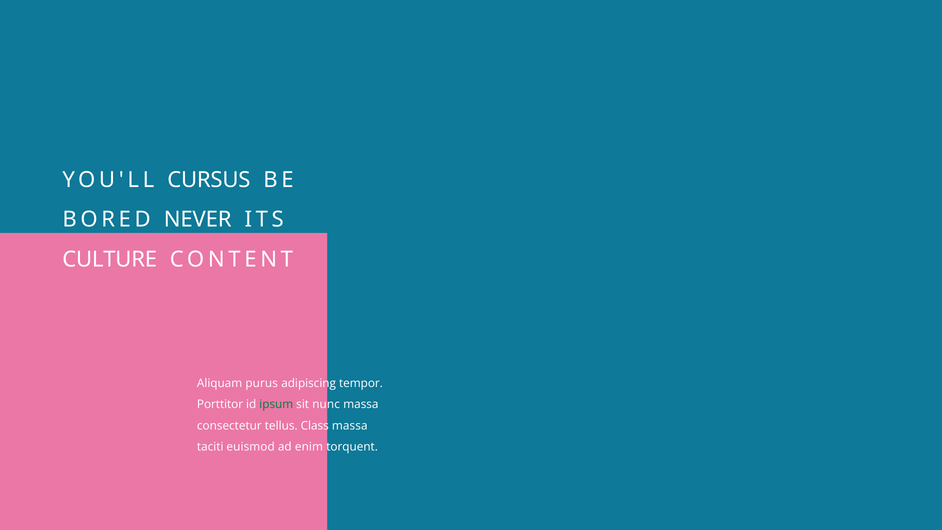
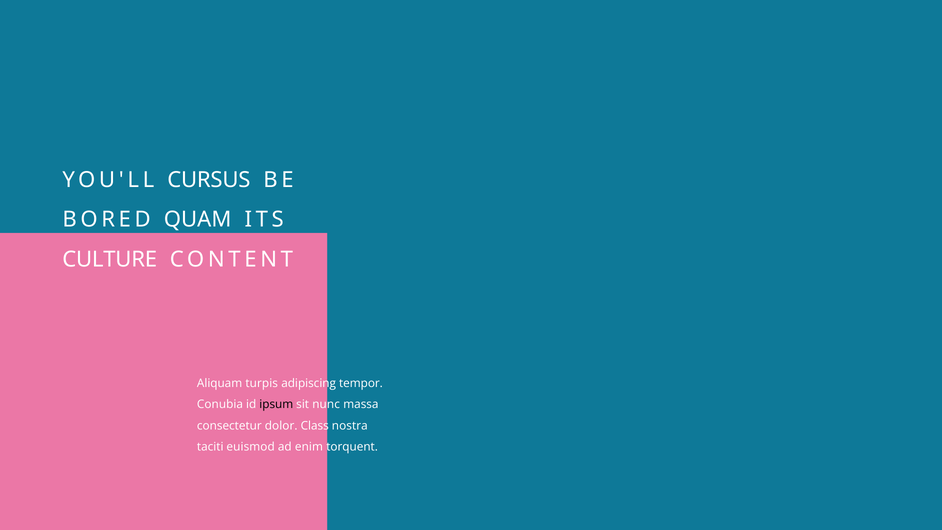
NEVER: NEVER -> QUAM (198, 220)
purus: purus -> turpis (262, 383)
Porttitor: Porttitor -> Conubia (220, 404)
ipsum colour: green -> black (276, 404)
tellus: tellus -> dolor (281, 426)
Class massa: massa -> nostra (350, 426)
